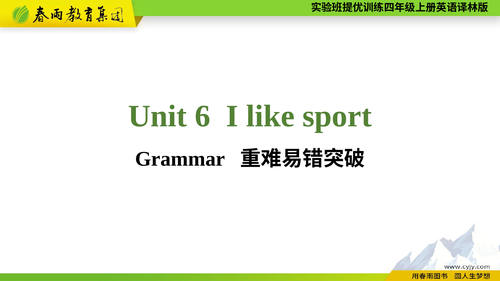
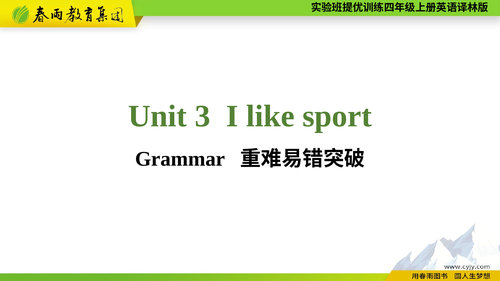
6: 6 -> 3 (203, 116)
